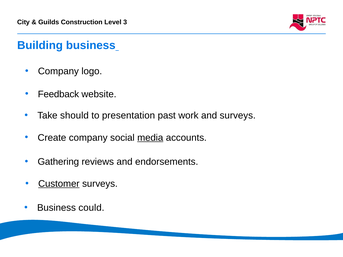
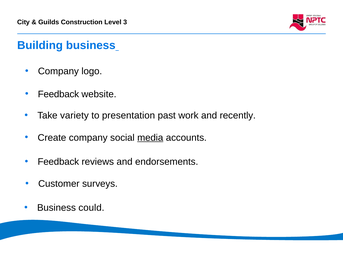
should: should -> variety (74, 116)
and surveys: surveys -> recently (238, 116)
Gathering: Gathering -> Feedback (58, 162)
Customer underline: present -> none (59, 184)
